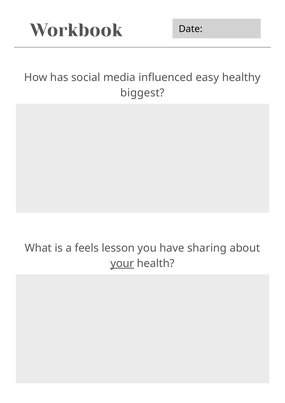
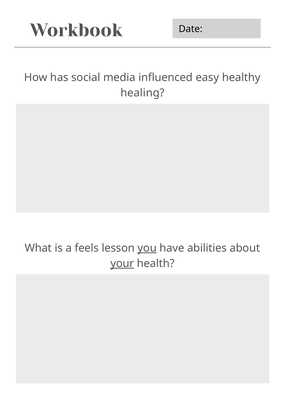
biggest: biggest -> healing (142, 93)
you underline: none -> present (147, 248)
sharing: sharing -> abilities (207, 248)
